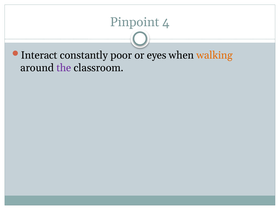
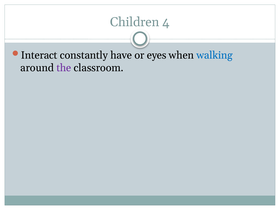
Pinpoint: Pinpoint -> Children (135, 22)
poor: poor -> have (121, 55)
walking colour: orange -> blue (215, 55)
